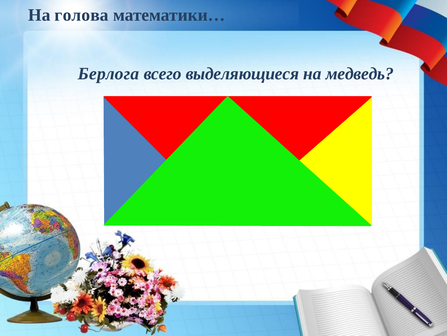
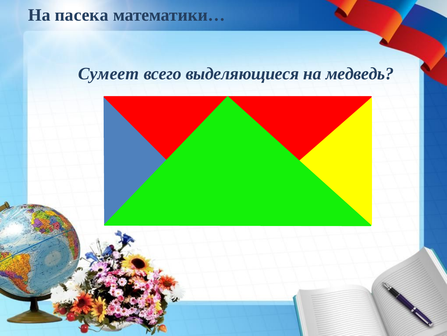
голова: голова -> пасека (82, 15)
Берлога: Берлога -> Сумеет (109, 73)
